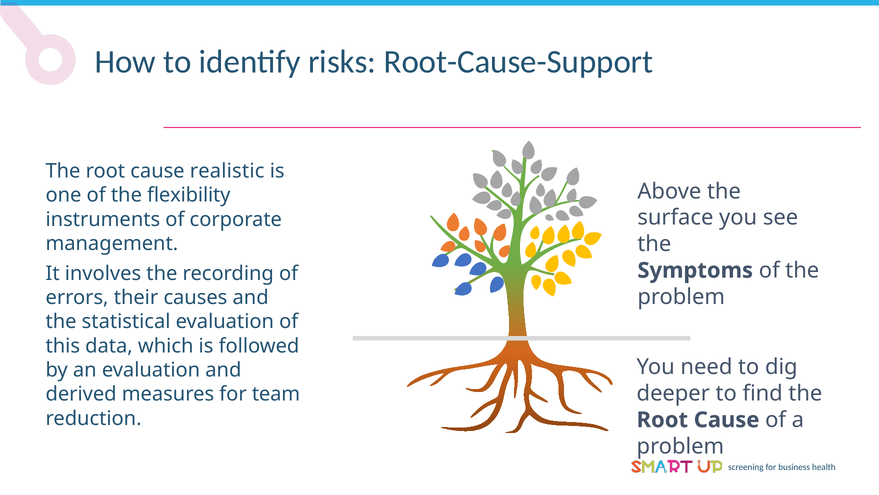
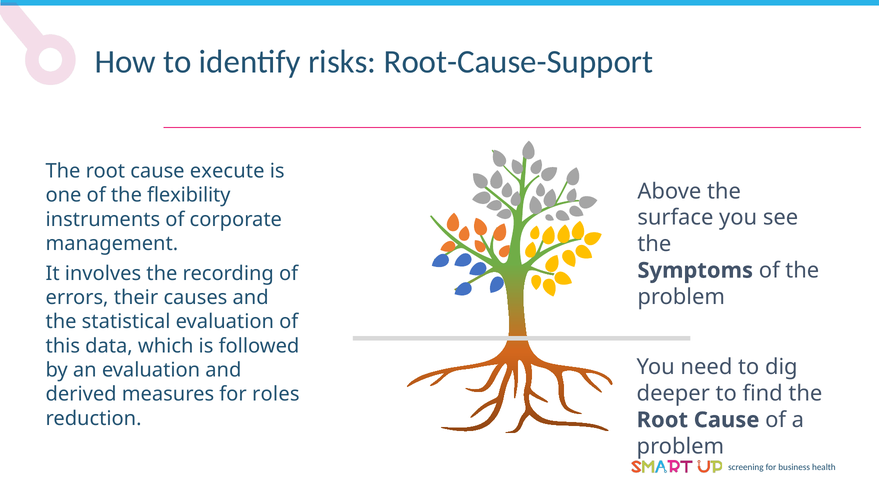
realistic: realistic -> execute (227, 171)
team: team -> roles (276, 394)
